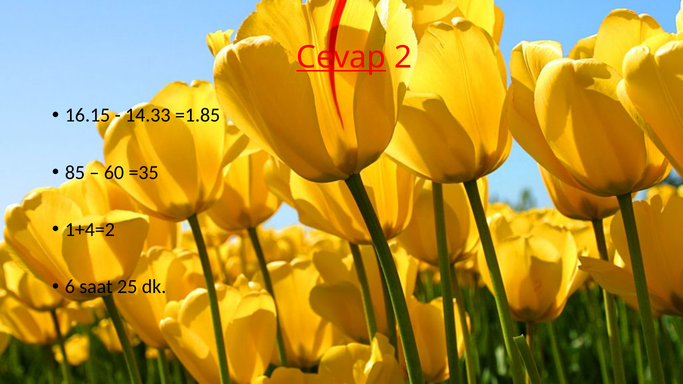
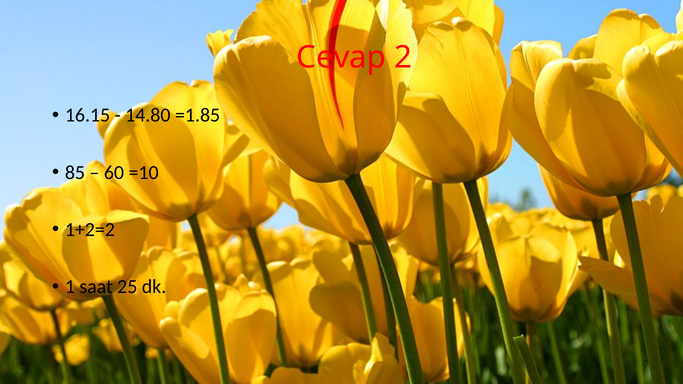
Cevap underline: present -> none (341, 57)
14.33: 14.33 -> 14.80 (148, 115)
=35: =35 -> =10 (144, 173)
1+4=2: 1+4=2 -> 1+2=2 (90, 230)
6: 6 -> 1 (70, 287)
